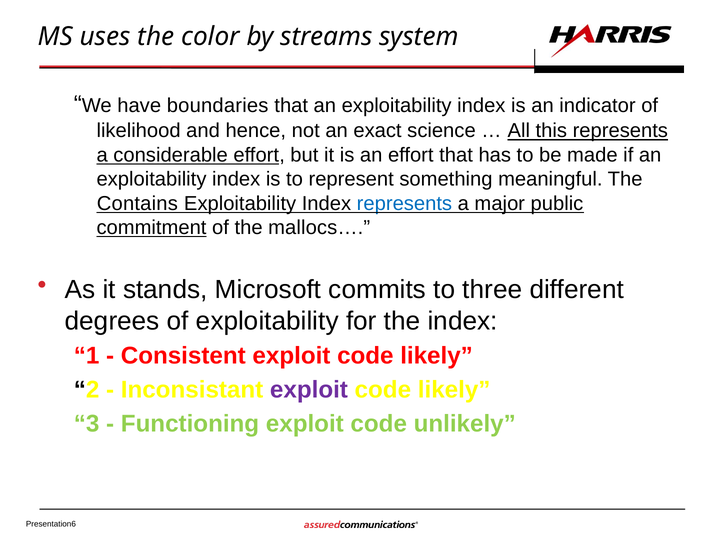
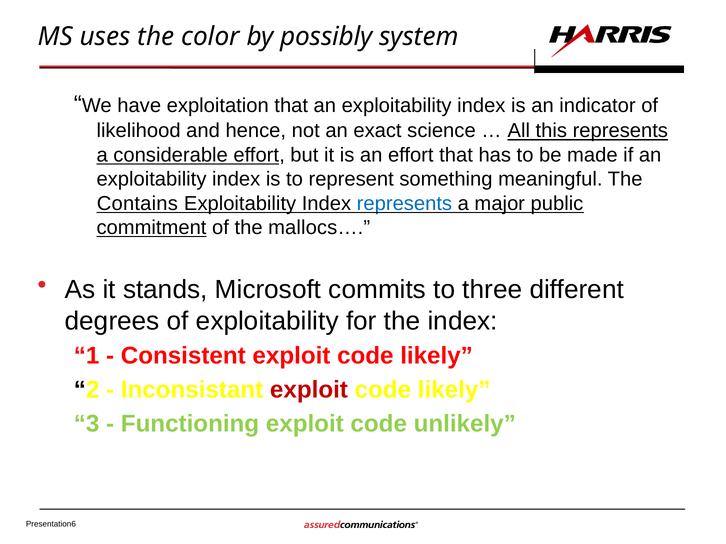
streams: streams -> possibly (326, 37)
boundaries: boundaries -> exploitation (218, 106)
exploit colour: purple -> red (309, 390)
